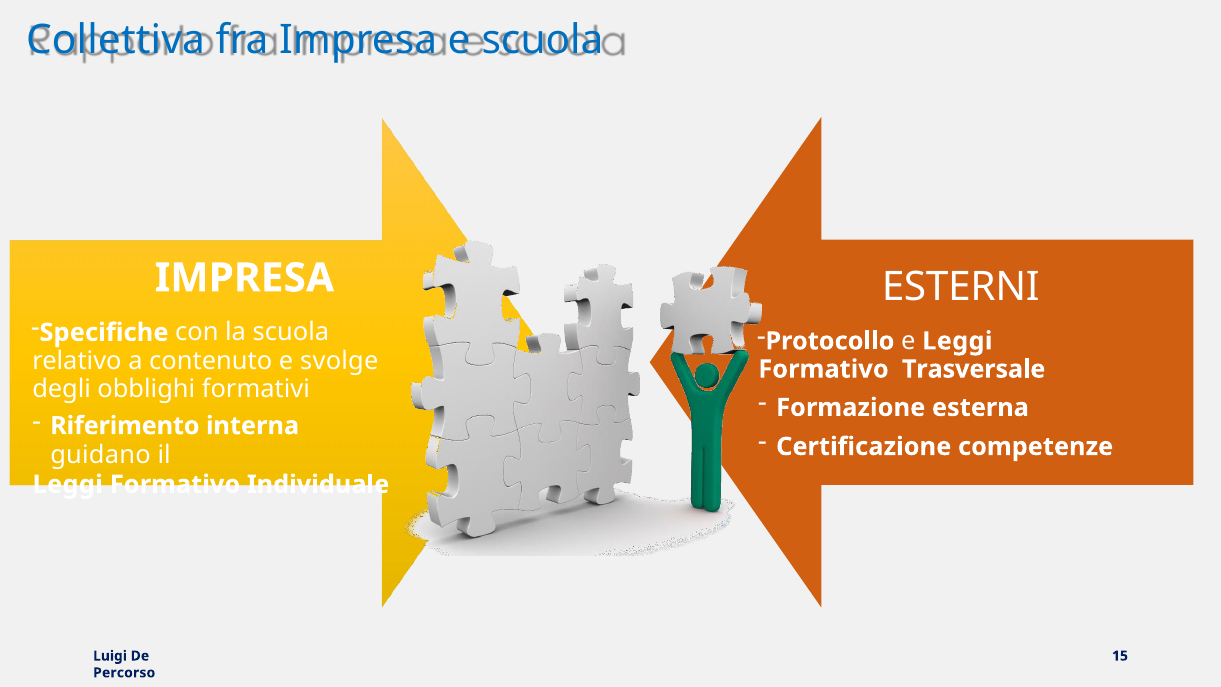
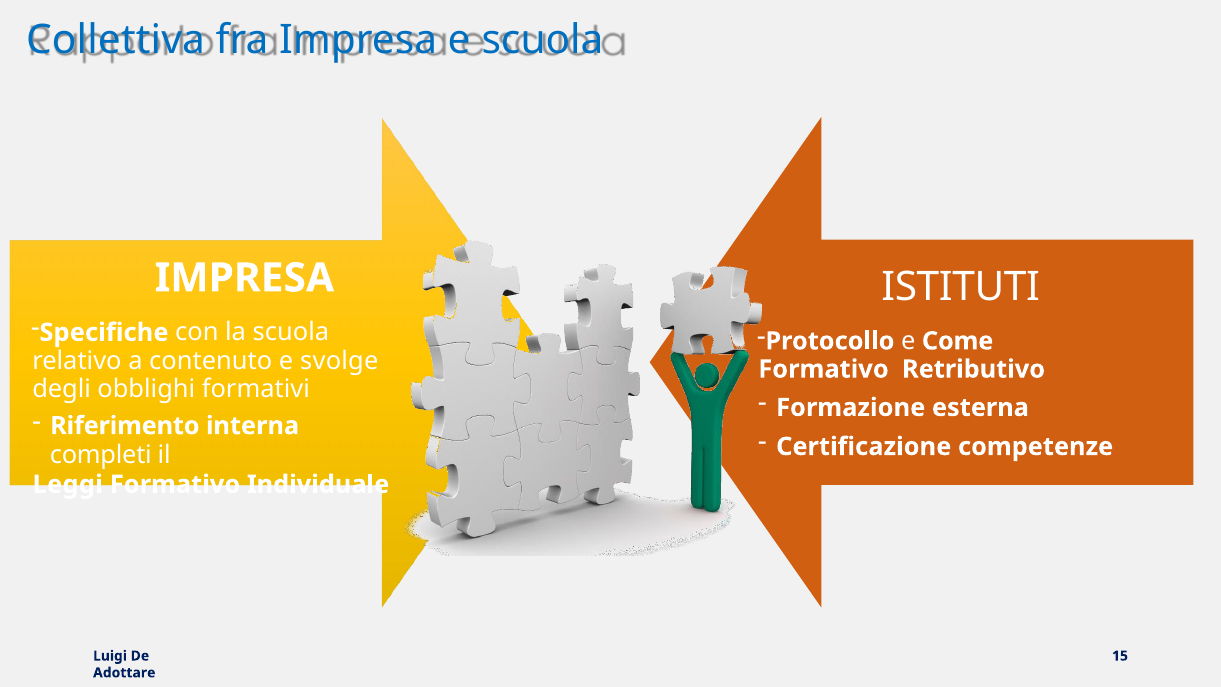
ESTERNI: ESTERNI -> ISTITUTI (961, 287)
e Leggi: Leggi -> Come (958, 341)
Trasversale: Trasversale -> Retributivo (974, 369)
guidano: guidano -> completi (101, 455)
Percorso: Percorso -> Adottare (124, 673)
